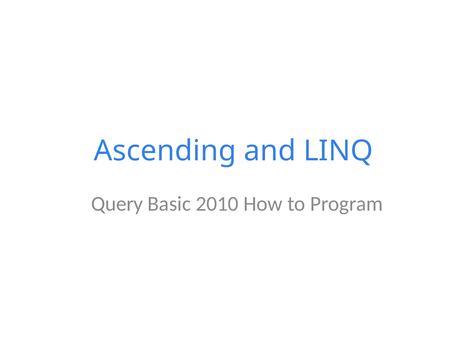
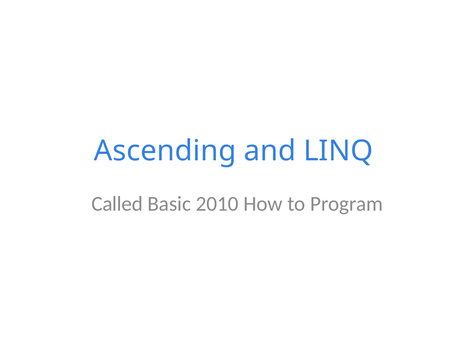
Query: Query -> Called (117, 204)
